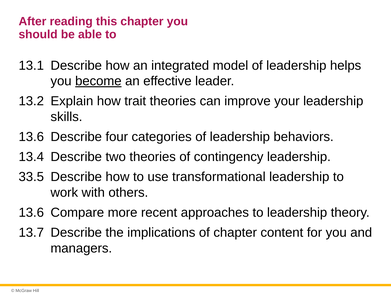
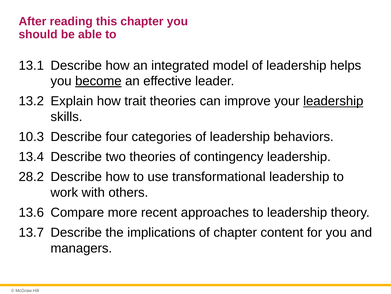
leadership underline: none -> present (333, 101)
13.6: 13.6 -> 10.3 (31, 137)
33.5: 33.5 -> 28.2 (31, 176)
